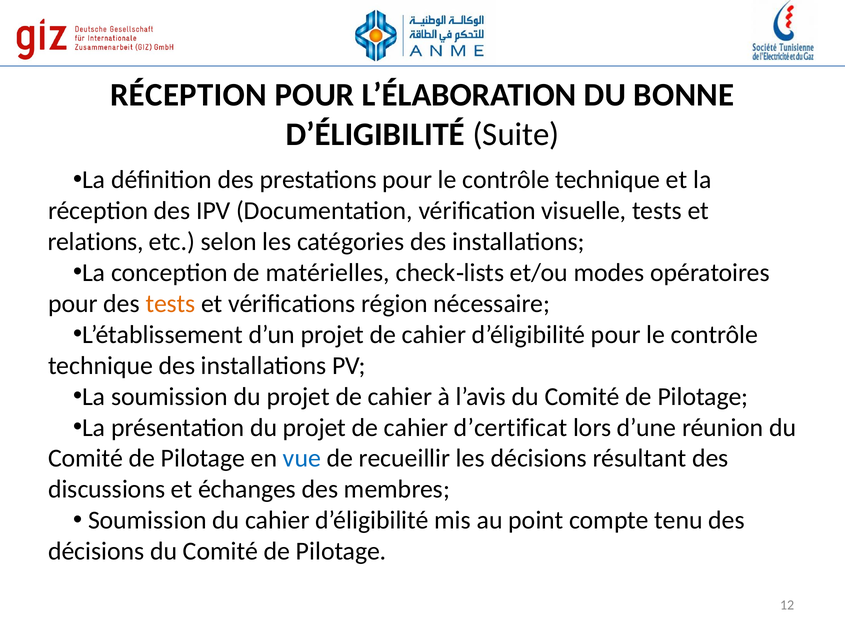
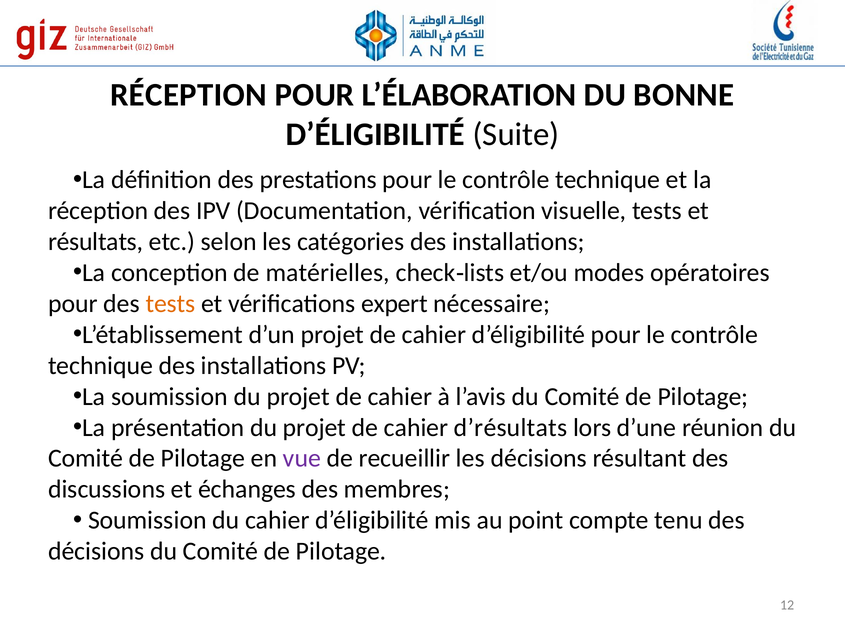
relations: relations -> résultats (96, 242)
région: région -> expert (394, 304)
d’certificat: d’certificat -> d’résultats (511, 427)
vue colour: blue -> purple (302, 458)
